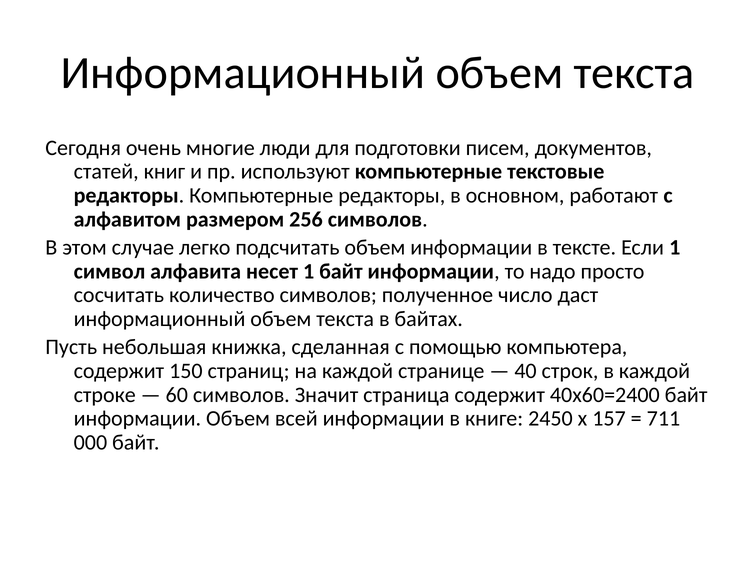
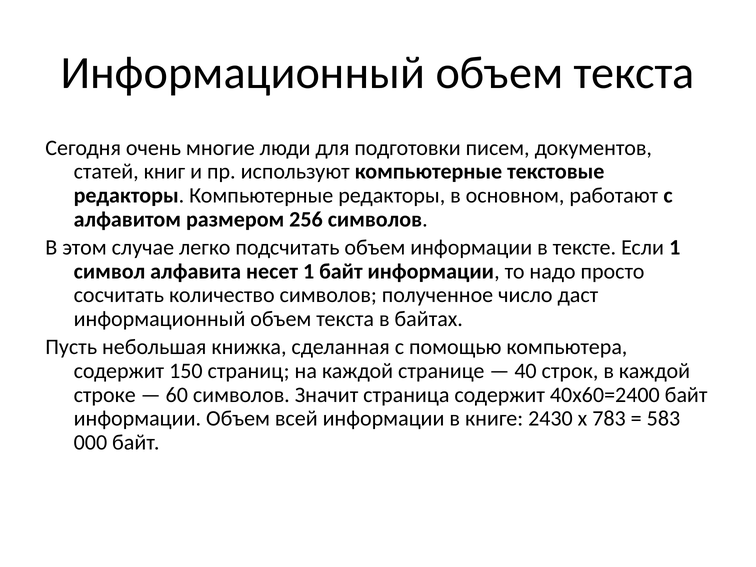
2450: 2450 -> 2430 (550, 419)
157: 157 -> 783 (609, 419)
711: 711 -> 583 (663, 419)
